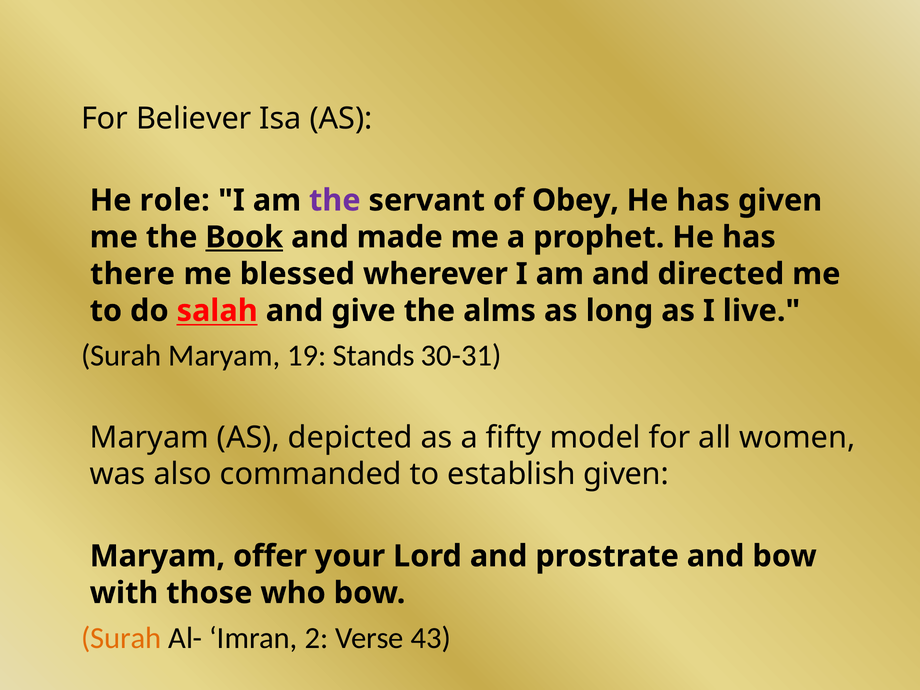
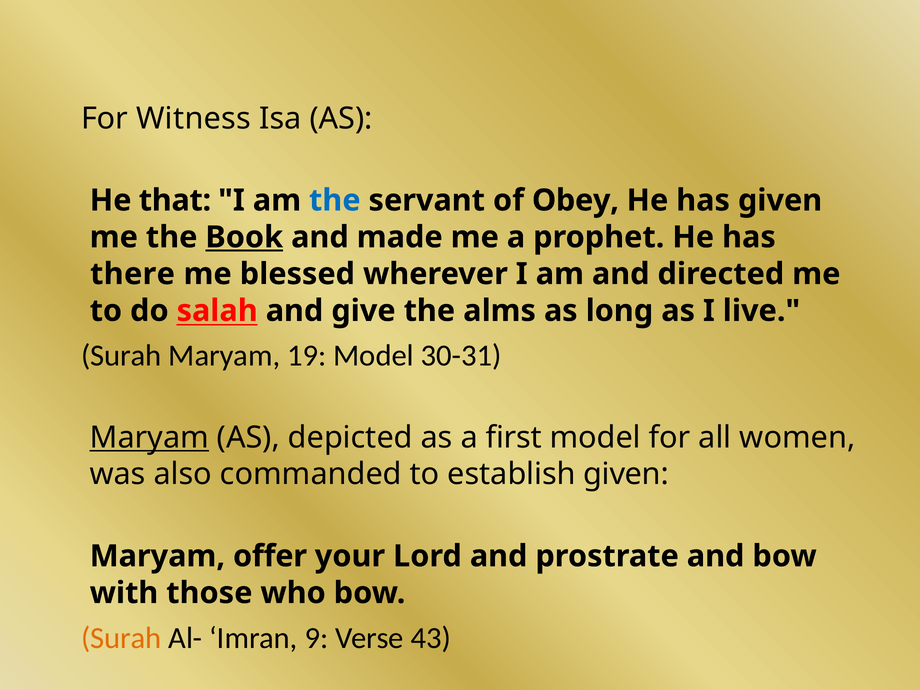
Believer: Believer -> Witness (194, 119)
role: role -> that (175, 200)
the colour: purple -> blue (335, 200)
19 Stands: Stands -> Model (374, 356)
Maryam underline: none -> present (149, 438)
fifty: fifty -> first (514, 438)
2: 2 -> 9 (316, 638)
